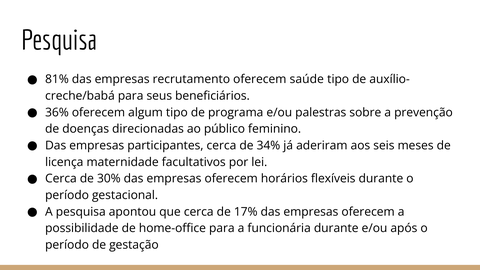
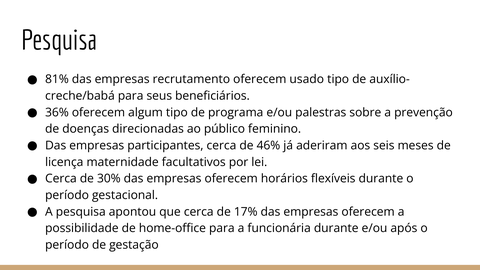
saúde: saúde -> usado (307, 79)
34%: 34% -> 46% (268, 146)
